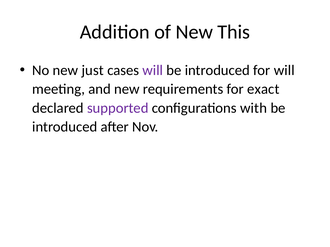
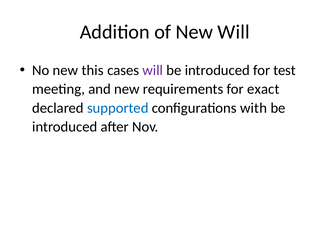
New This: This -> Will (234, 32)
just: just -> this (93, 70)
for will: will -> test (284, 70)
supported colour: purple -> blue (118, 108)
